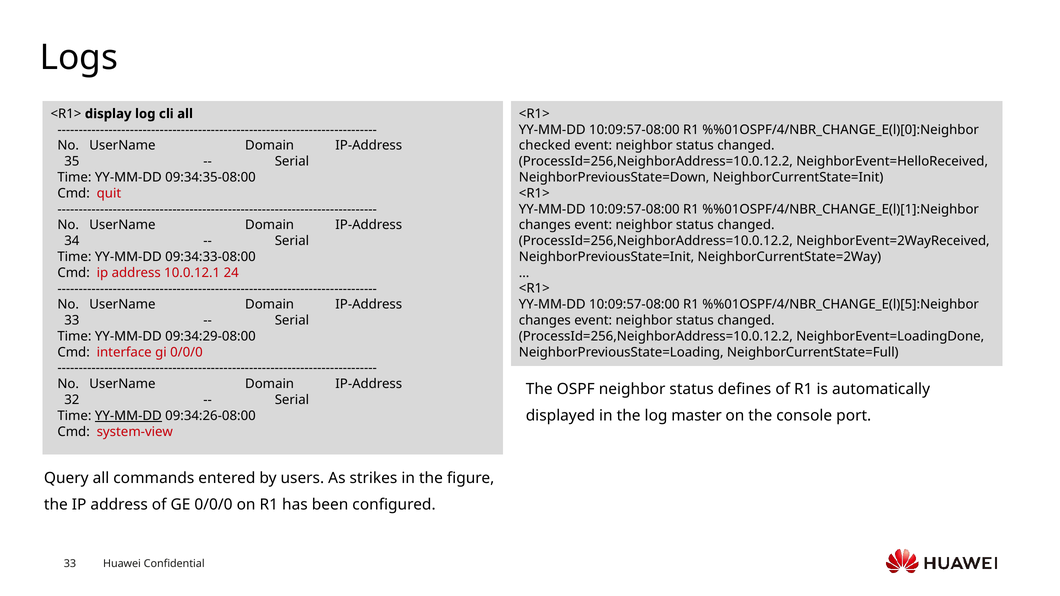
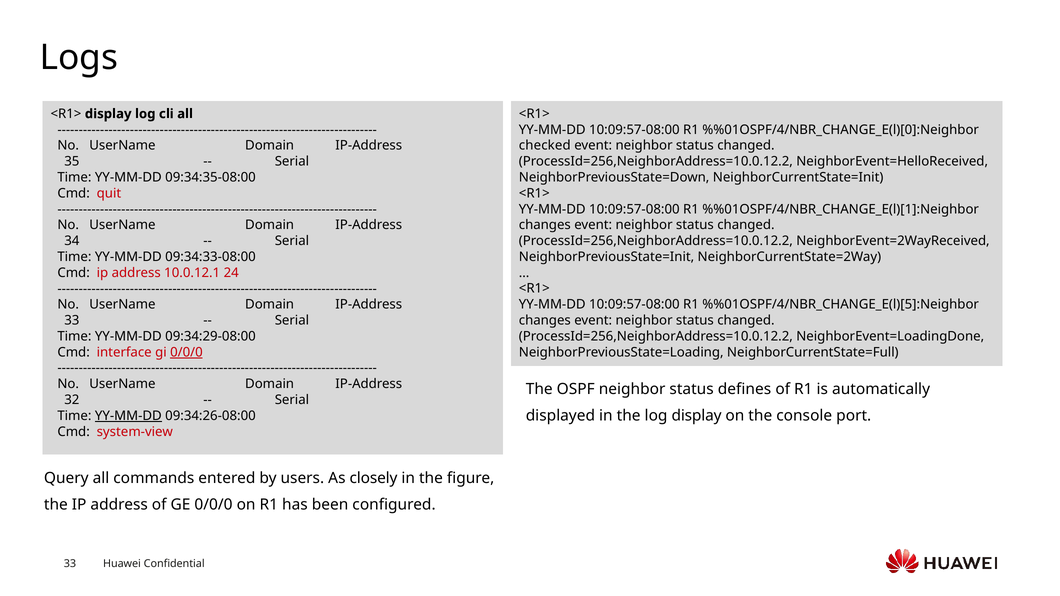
0/0/0 underline: none -> present (186, 352)
log master: master -> display (697, 416)
strikes: strikes -> closely (374, 478)
